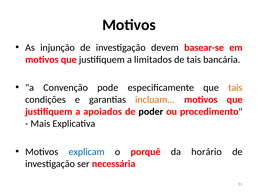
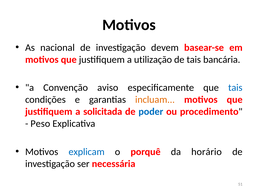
injunção: injunção -> nacional (58, 48)
limitados: limitados -> utilização (153, 60)
pode: pode -> aviso (108, 88)
tais colour: orange -> blue (235, 88)
apoiados: apoiados -> solicitada (103, 112)
poder colour: black -> blue (151, 112)
Mais: Mais -> Peso (40, 124)
